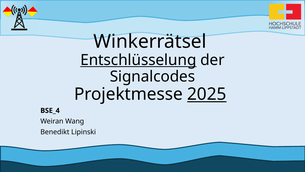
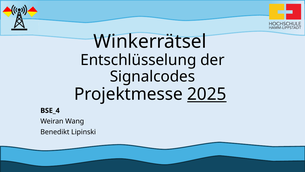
Entschlüsselung underline: present -> none (138, 60)
